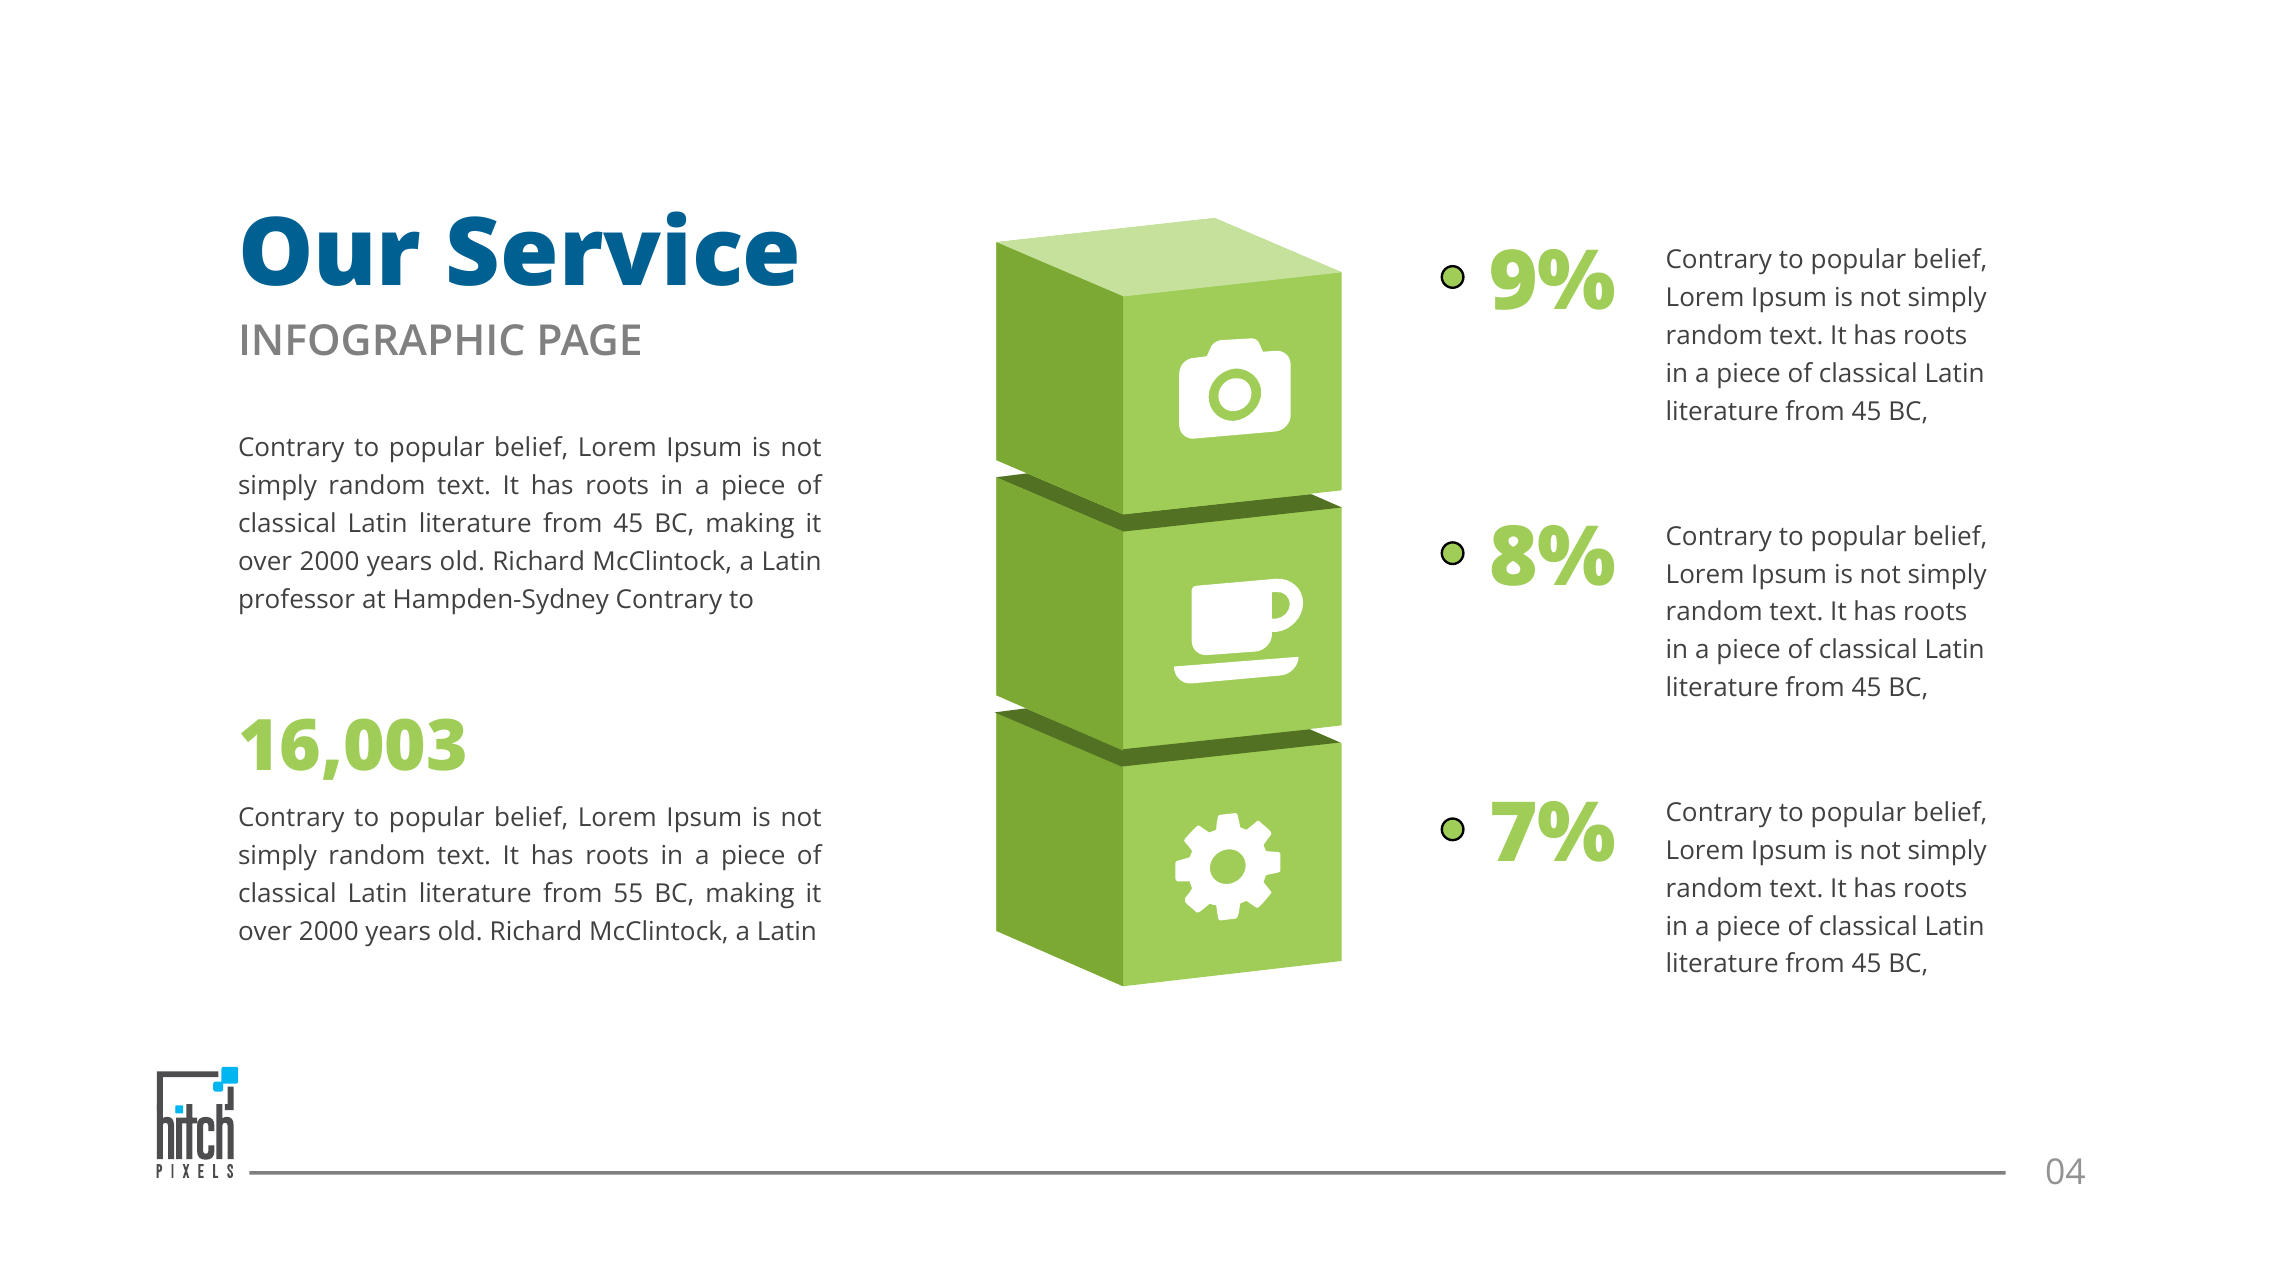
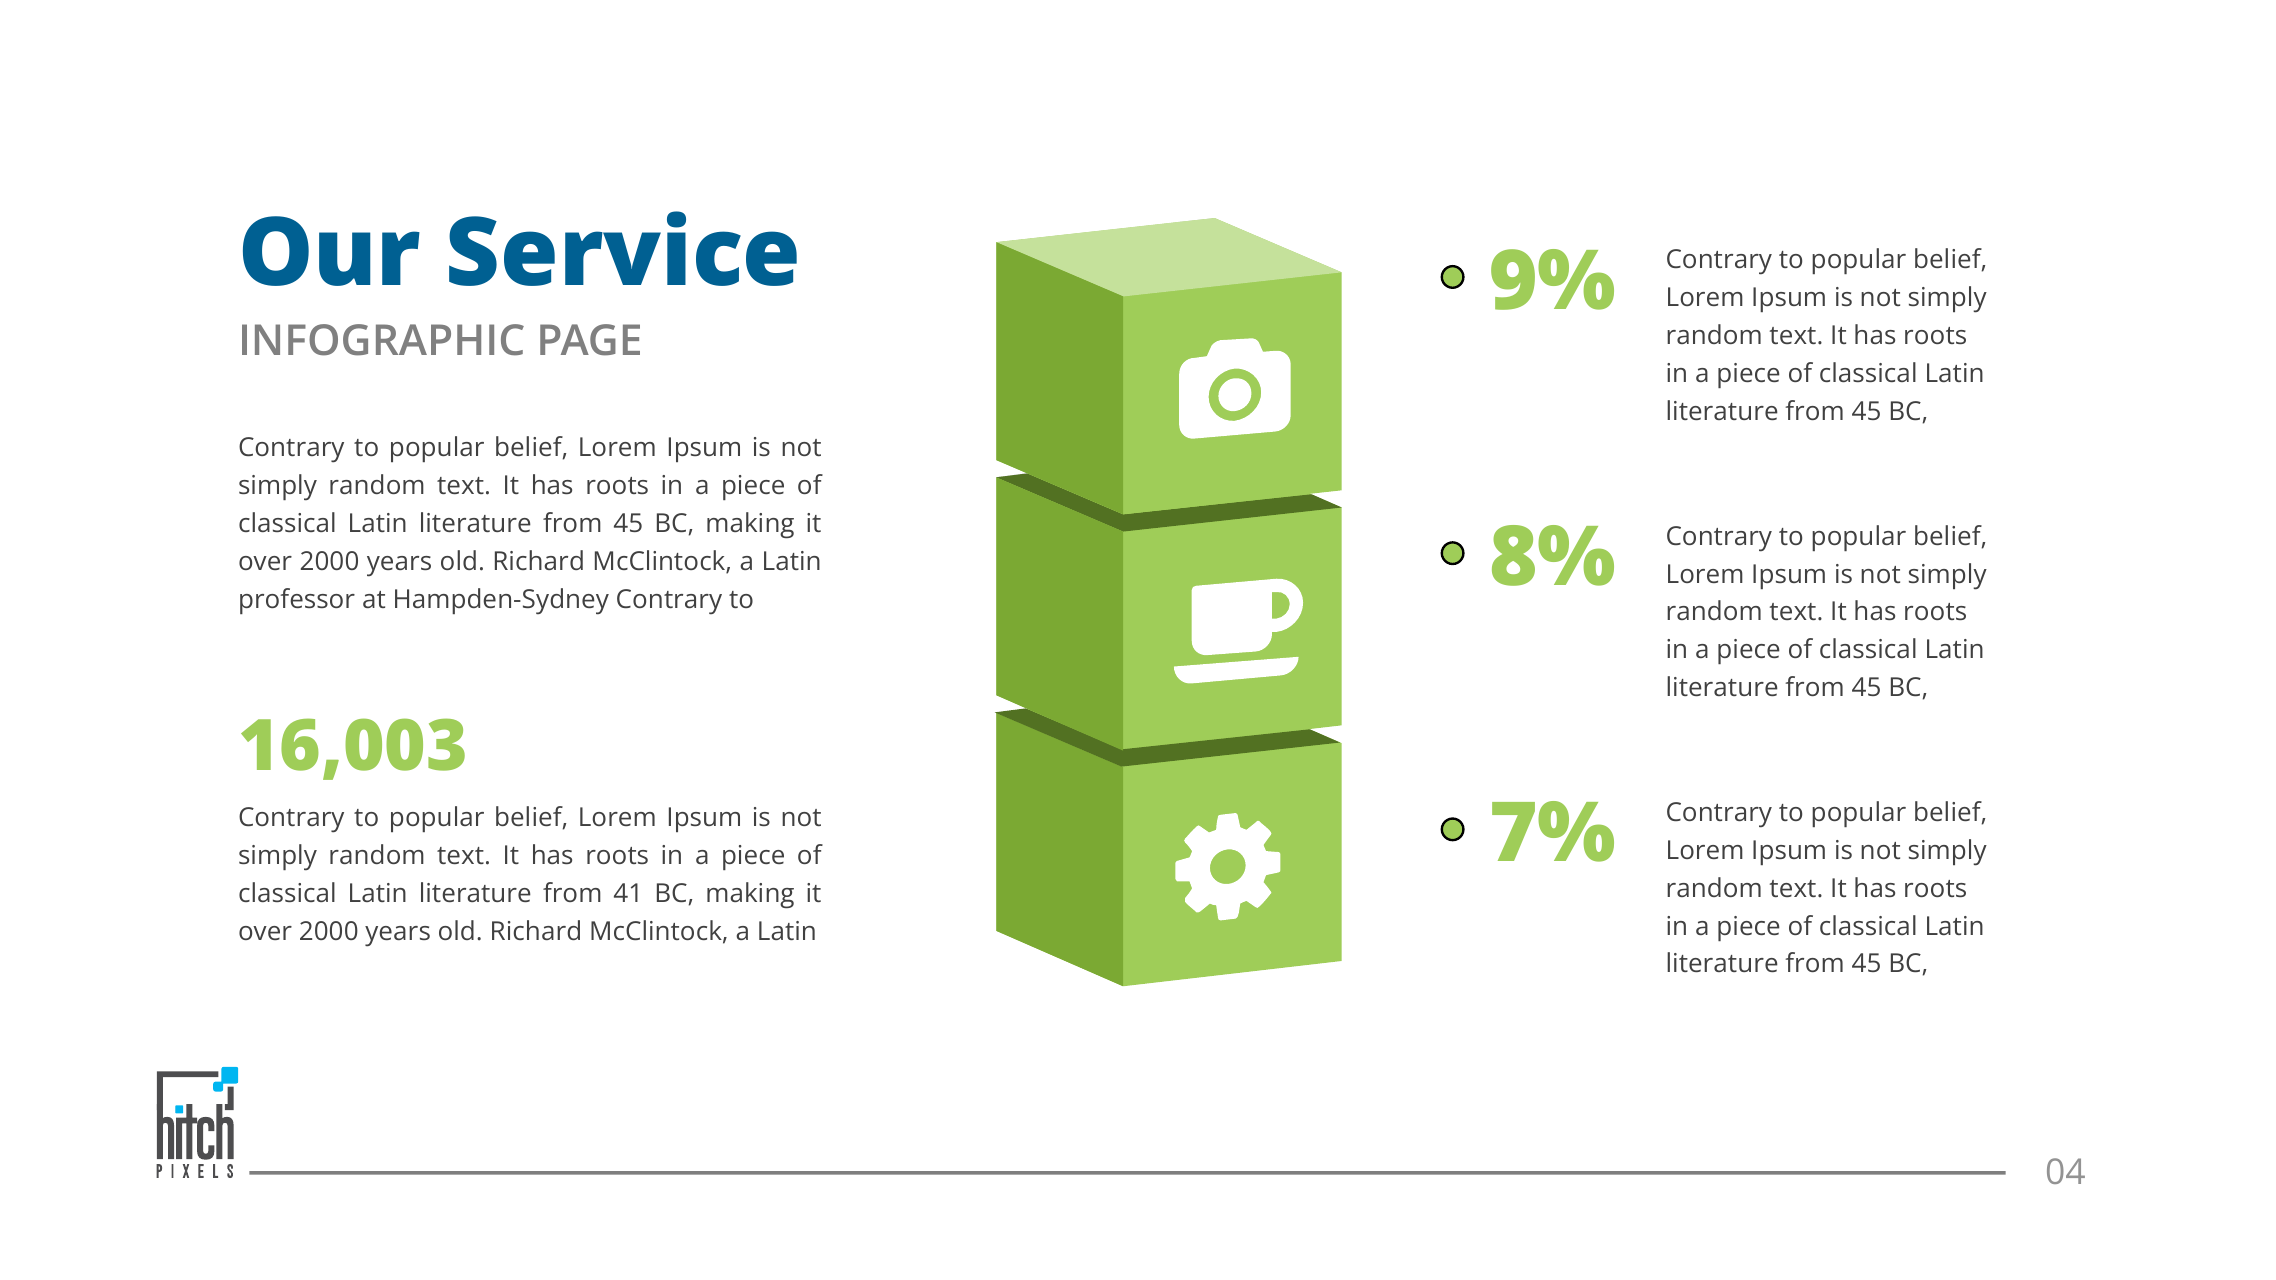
55: 55 -> 41 (628, 894)
